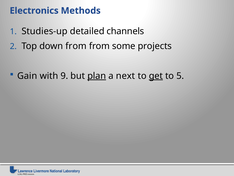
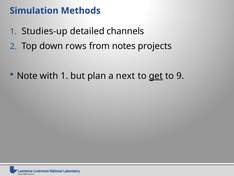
Electronics: Electronics -> Simulation (34, 11)
down from: from -> rows (76, 46)
some: some -> notes (124, 46)
Gain: Gain -> Note (27, 76)
with 9: 9 -> 1 (64, 76)
plan underline: present -> none (97, 76)
5: 5 -> 9 (180, 76)
